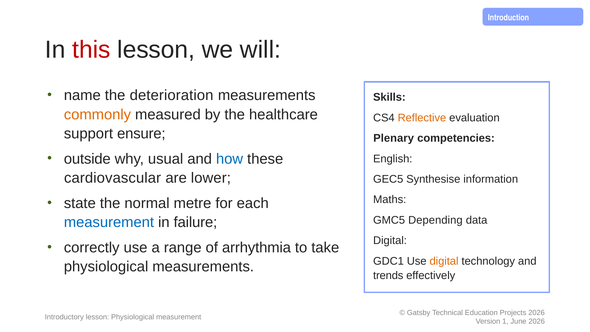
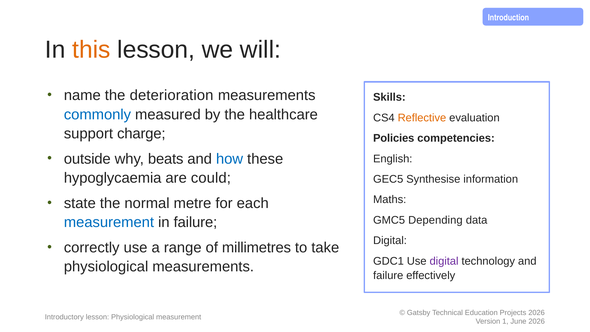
this colour: red -> orange (91, 50)
commonly colour: orange -> blue (97, 114)
ensure: ensure -> charge (141, 134)
Plenary: Plenary -> Policies (394, 138)
usual: usual -> beats (166, 159)
cardiovascular: cardiovascular -> hypoglycaemia (113, 178)
lower: lower -> could (211, 178)
arrhythmia: arrhythmia -> millimetres (256, 248)
digital colour: orange -> purple (444, 261)
trends: trends -> failure (388, 275)
